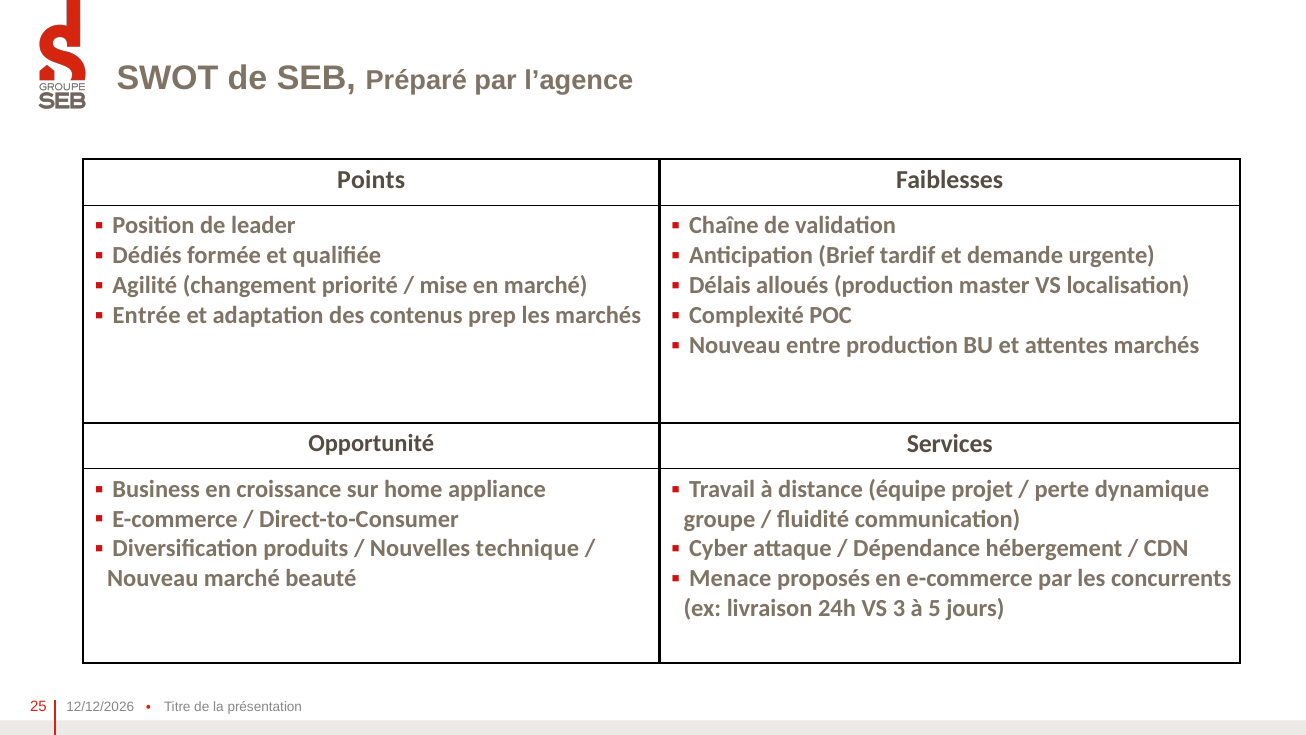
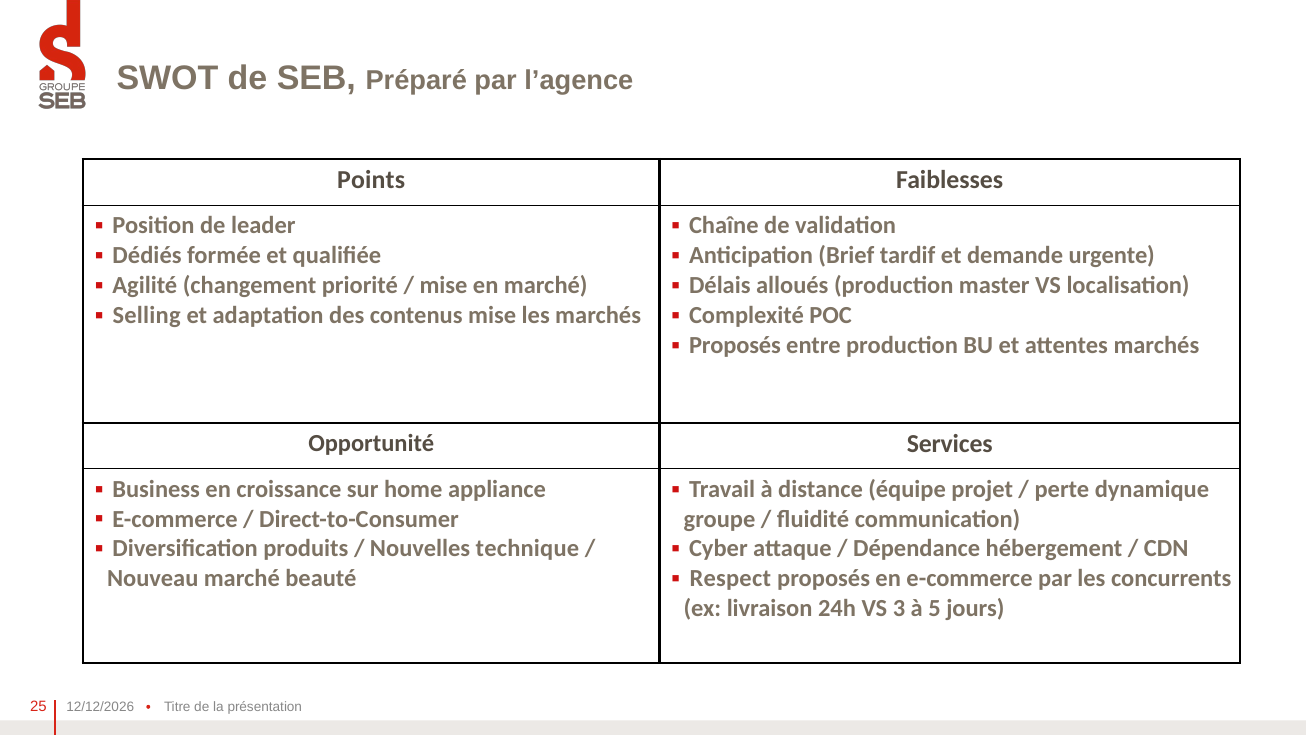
Entrée: Entrée -> Selling (147, 315)
contenus prep: prep -> mise (492, 315)
Nouveau: Nouveau -> Proposés (735, 345)
Menace: Menace -> Respect (730, 578)
